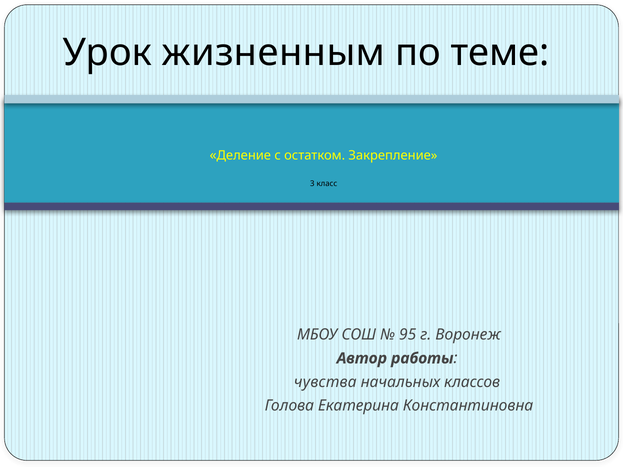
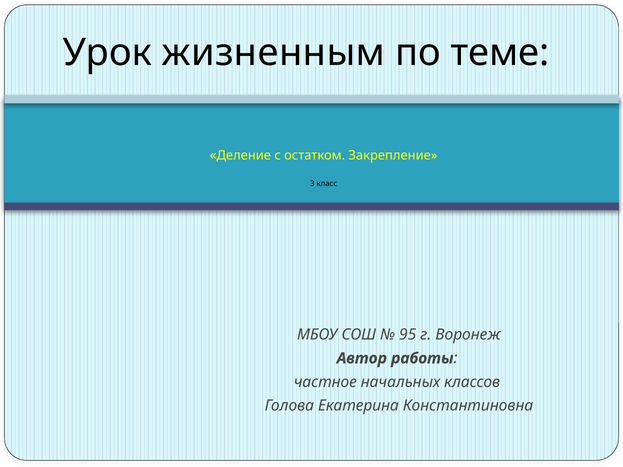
чувства: чувства -> частное (325, 382)
